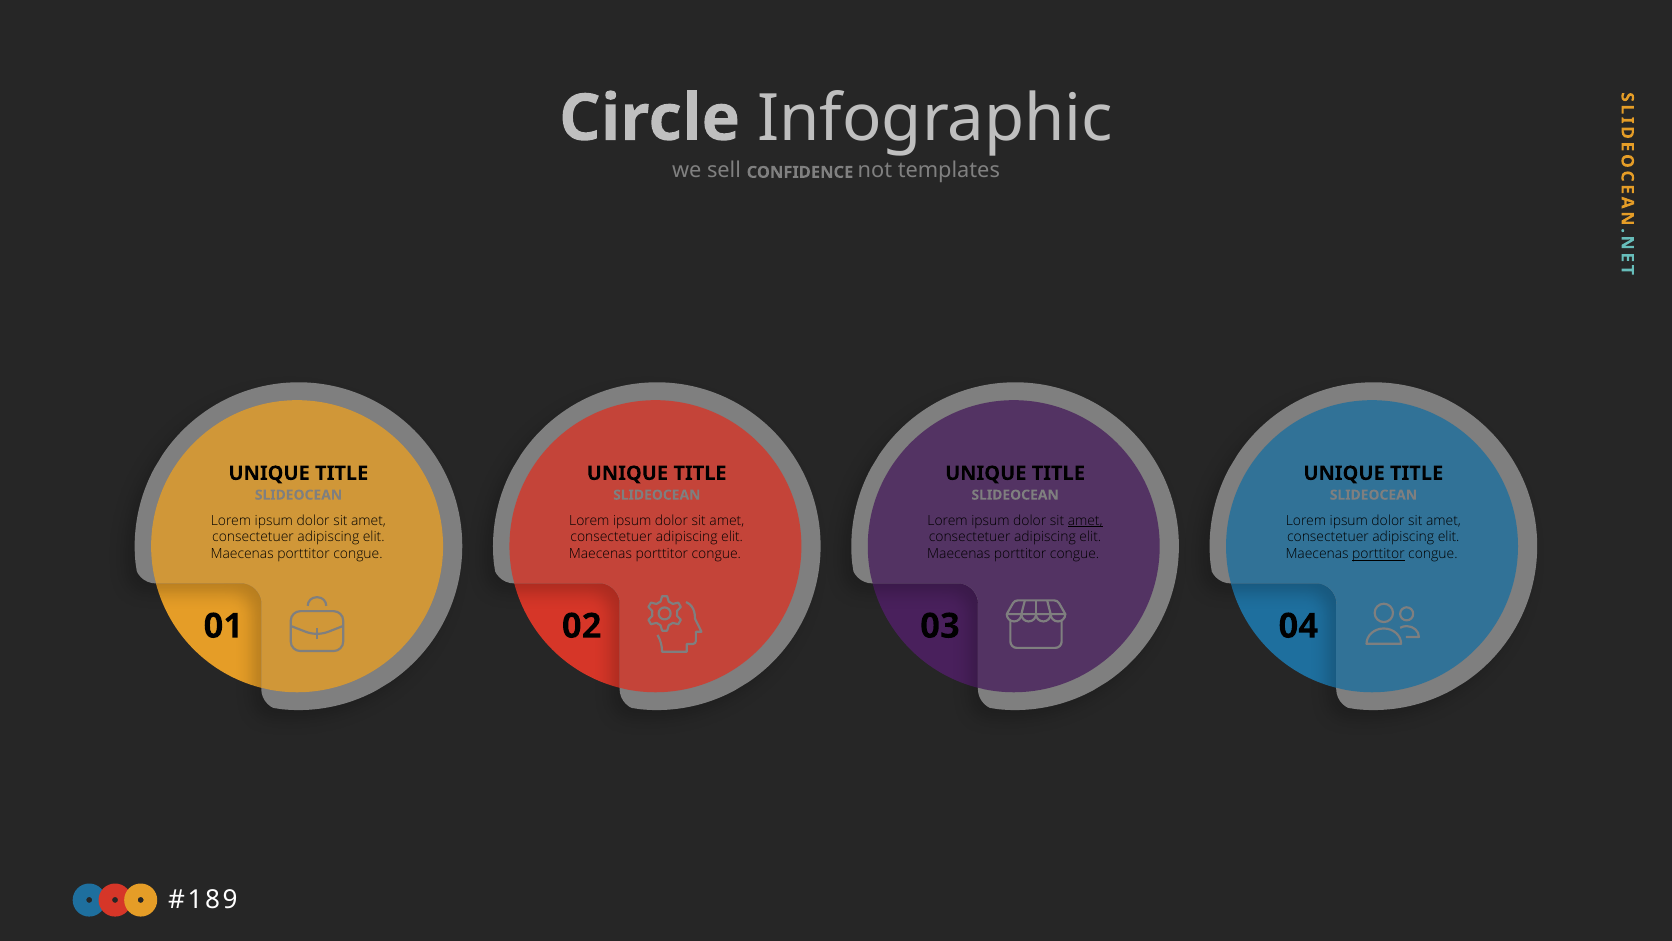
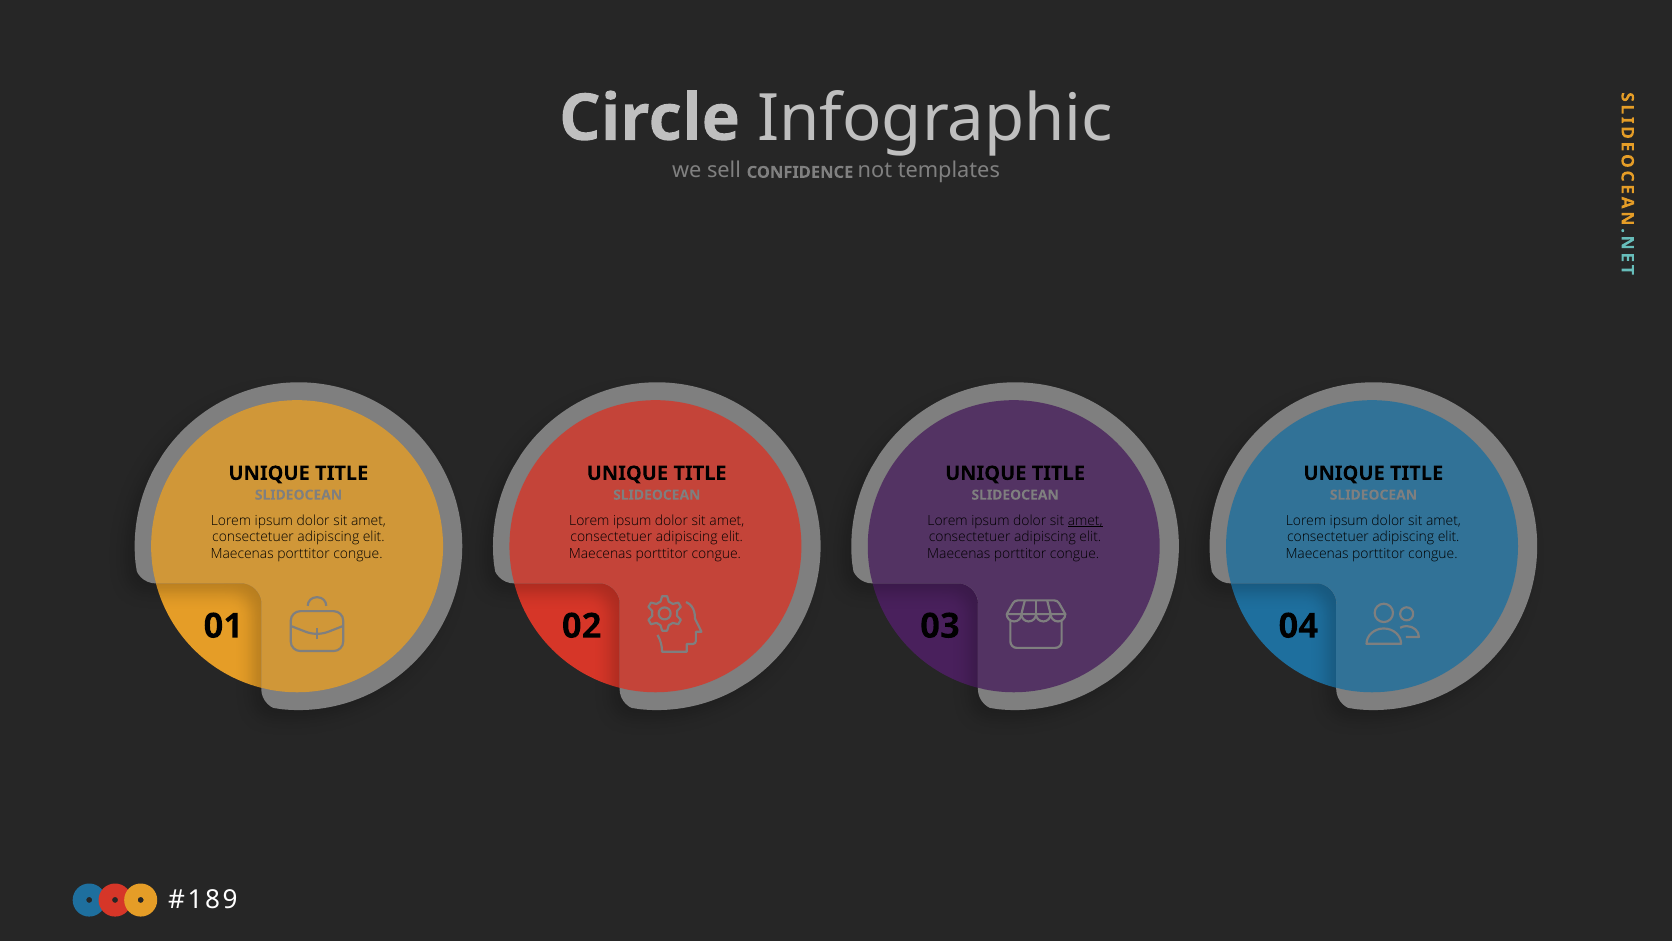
porttitor underline: present -> none (1378, 554)
